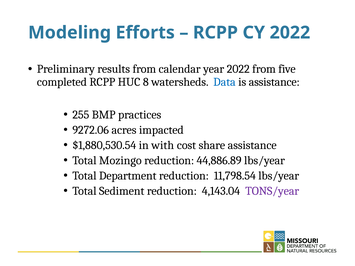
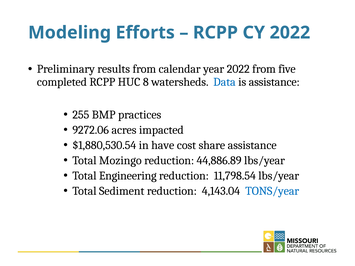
with: with -> have (163, 145)
Department: Department -> Engineering (128, 176)
TONS/year colour: purple -> blue (272, 191)
